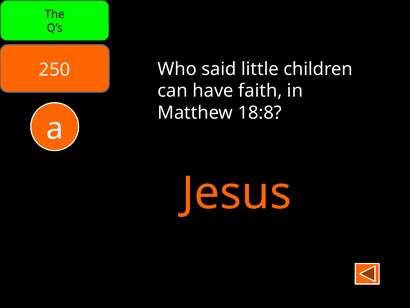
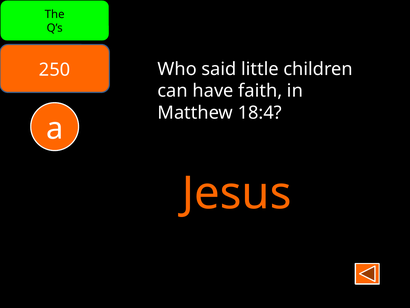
18:8: 18:8 -> 18:4 (260, 113)
